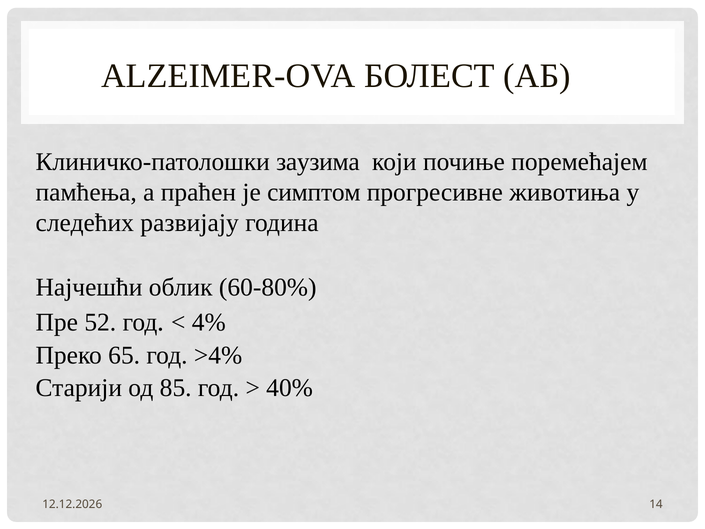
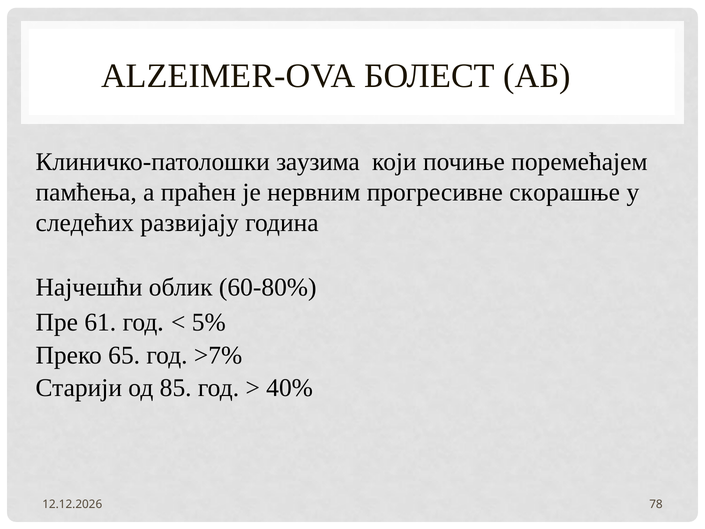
симптом: симптом -> нервним (314, 192)
животиња: животиња -> скорашње (565, 192)
52: 52 -> 61 (100, 322)
4%: 4% -> 5% (209, 322)
>4%: >4% -> >7% (218, 355)
14: 14 -> 78 (656, 504)
